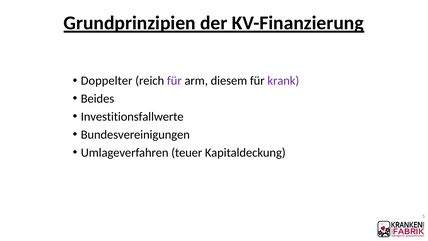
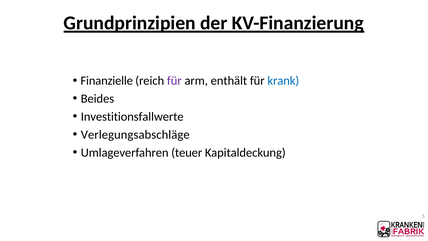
Doppelter: Doppelter -> Finanzielle (107, 81)
diesem: diesem -> enthält (229, 81)
krank colour: purple -> blue (283, 81)
Bundesvereinigungen: Bundesvereinigungen -> Verlegungsabschläge (135, 134)
